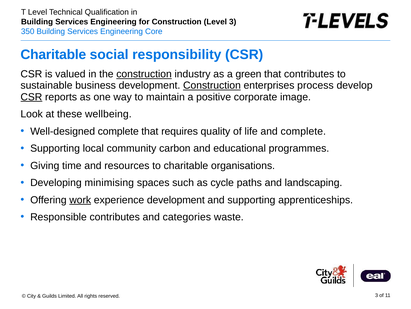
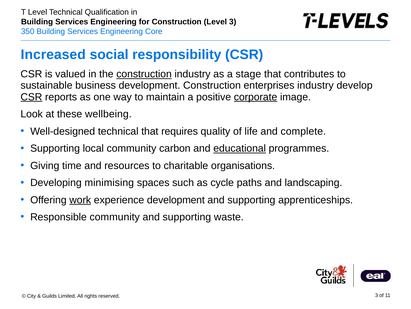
Charitable: Charitable -> Increased (53, 54)
green: green -> stage (248, 74)
Construction underline: present -> none (212, 85)
enterprises process: process -> industry (315, 85)
corporate underline: none -> present (256, 97)
Well-designed complete: complete -> technical (118, 131)
educational underline: none -> present (240, 148)
Responsible contributes: contributes -> community (115, 217)
categories: categories -> supporting (187, 217)
